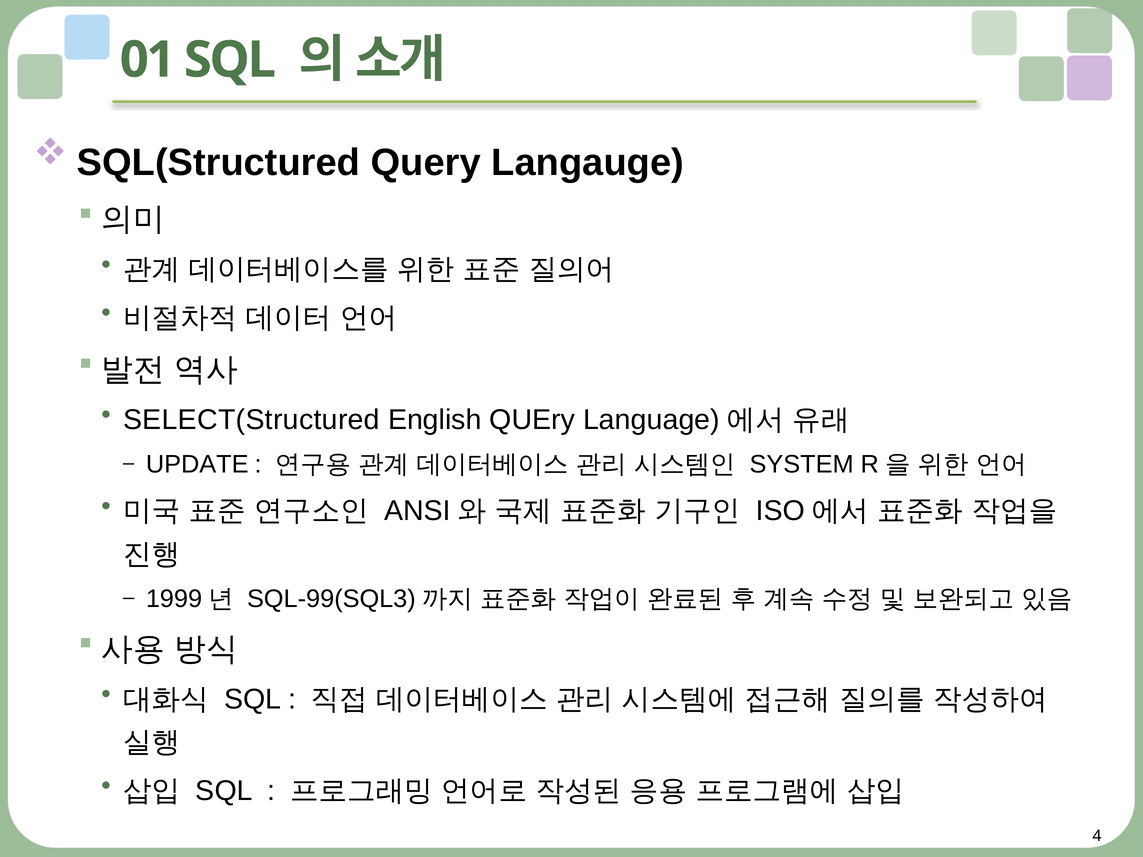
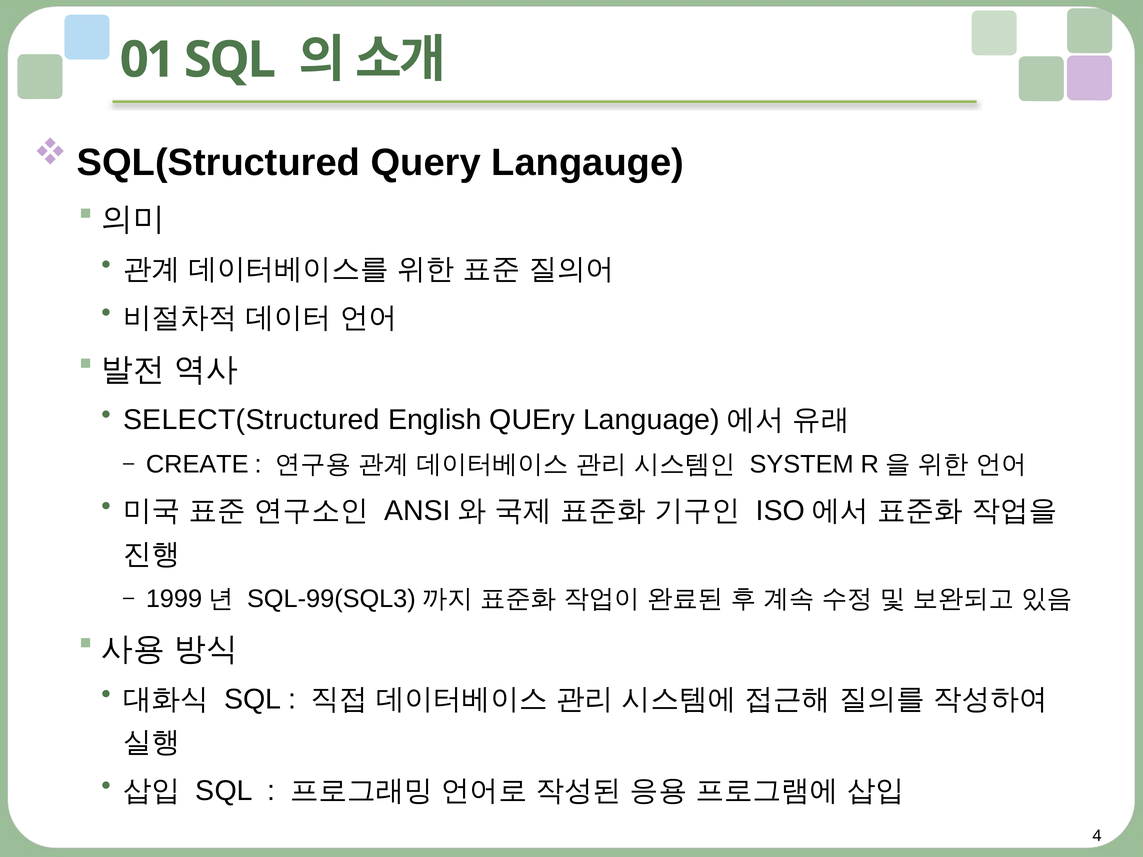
UPDATE: UPDATE -> CREATE (197, 465)
